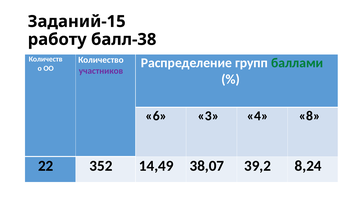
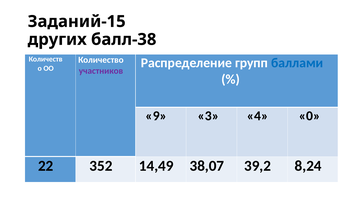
работу: работу -> других (57, 39)
баллами colour: green -> blue (297, 63)
6: 6 -> 9 (156, 116)
8: 8 -> 0 (310, 116)
